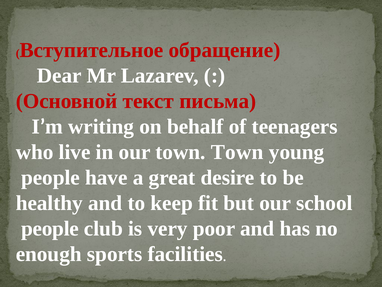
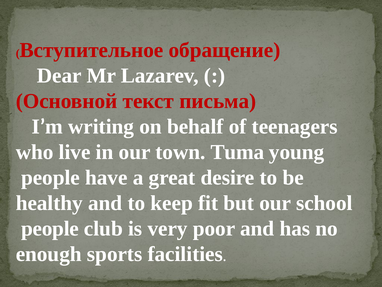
town Town: Town -> Tuma (237, 152)
